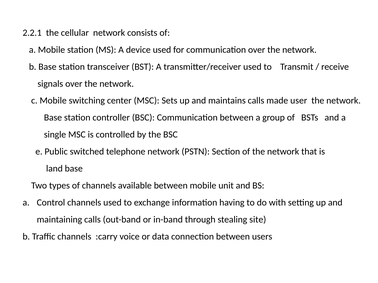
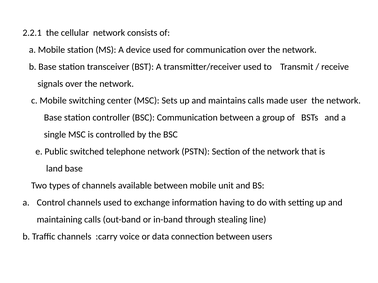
site: site -> line (258, 220)
